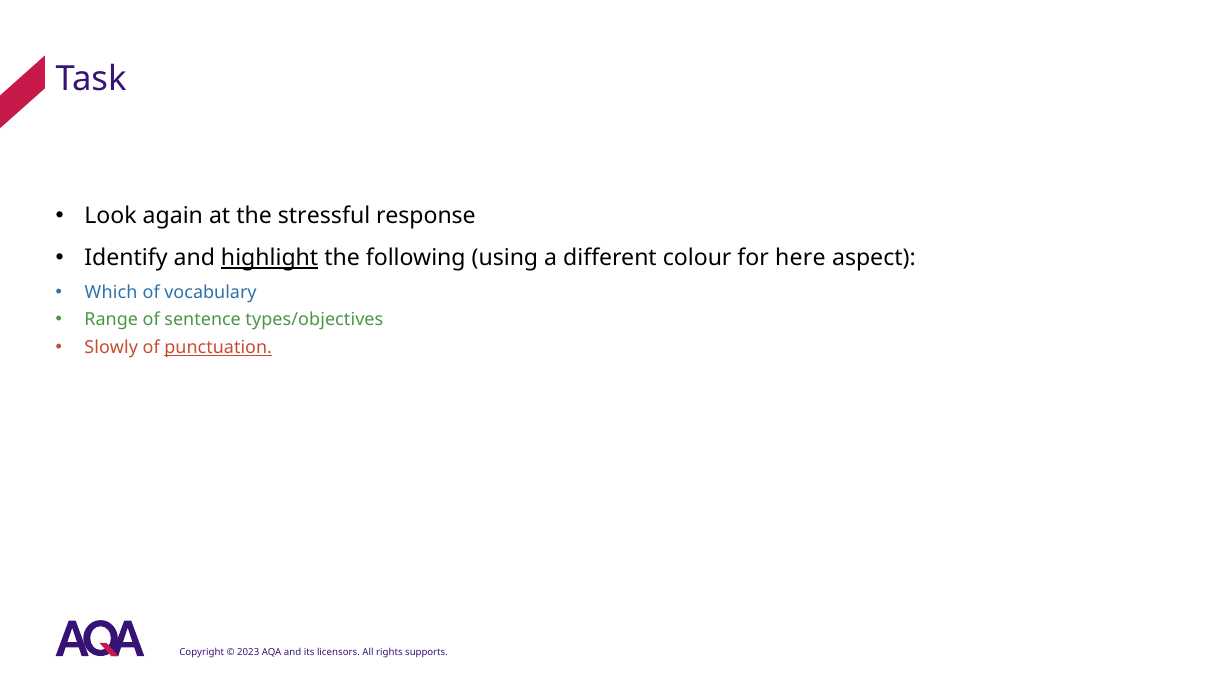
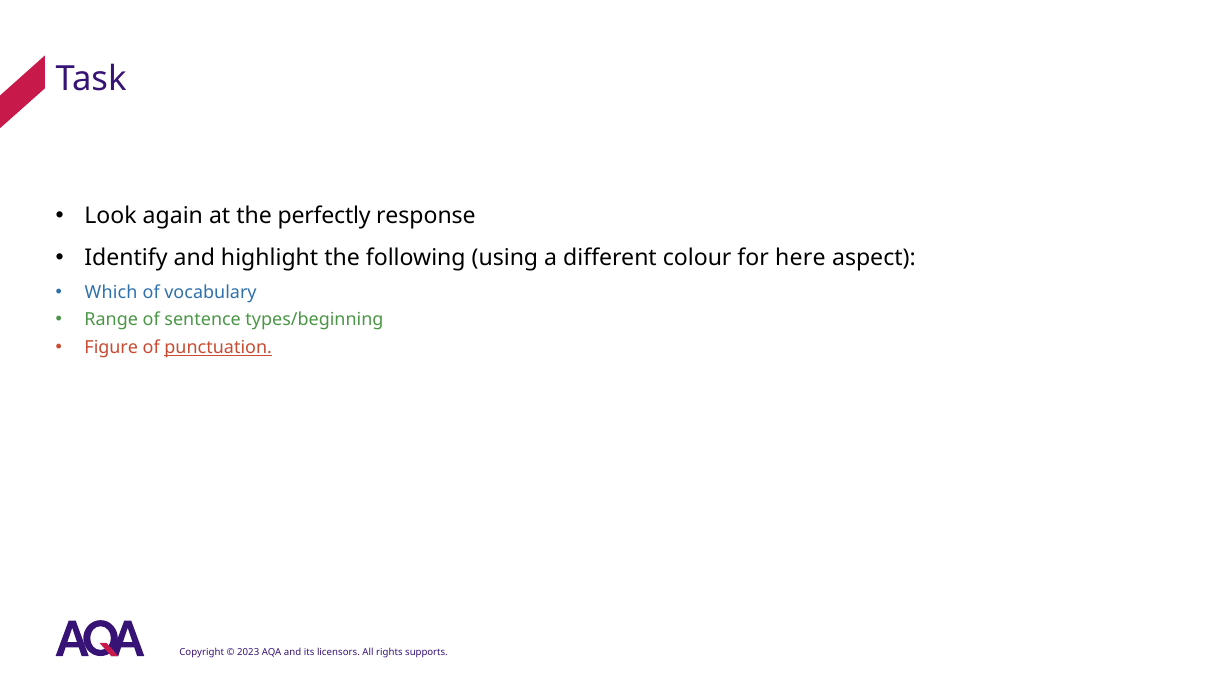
stressful: stressful -> perfectly (324, 216)
highlight underline: present -> none (270, 258)
types/objectives: types/objectives -> types/beginning (314, 320)
Slowly: Slowly -> Figure (111, 348)
